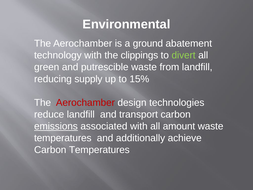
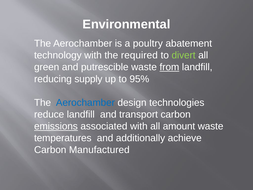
ground: ground -> poultry (148, 43)
clippings: clippings -> required (139, 55)
from underline: none -> present (169, 67)
15%: 15% -> 95% (139, 79)
Aerochamber colour: red -> blue (85, 102)
Carbon Temperatures: Temperatures -> Manufactured (99, 150)
